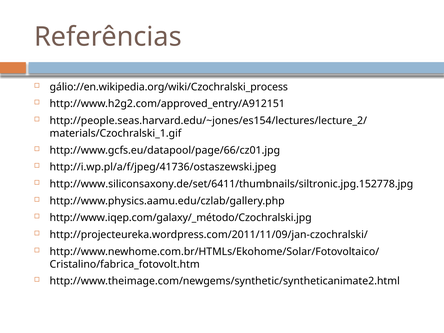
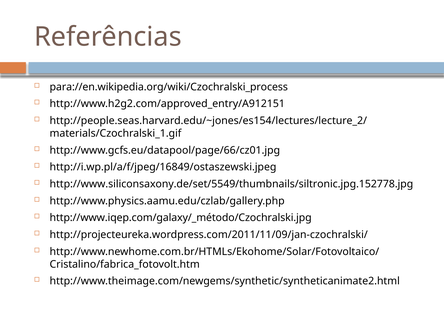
gálio://en.wikipedia.org/wiki/Czochralski_process: gálio://en.wikipedia.org/wiki/Czochralski_process -> para://en.wikipedia.org/wiki/Czochralski_process (169, 87)
http://i.wp.pl/a/f/jpeg/41736/ostaszewski.jpeg: http://i.wp.pl/a/f/jpeg/41736/ostaszewski.jpeg -> http://i.wp.pl/a/f/jpeg/16849/ostaszewski.jpeg (163, 167)
http://www.siliconsaxony.de/set/6411/thumbnails/siltronic.jpg.152778.jpg: http://www.siliconsaxony.de/set/6411/thumbnails/siltronic.jpg.152778.jpg -> http://www.siliconsaxony.de/set/5549/thumbnails/siltronic.jpg.152778.jpg (231, 184)
